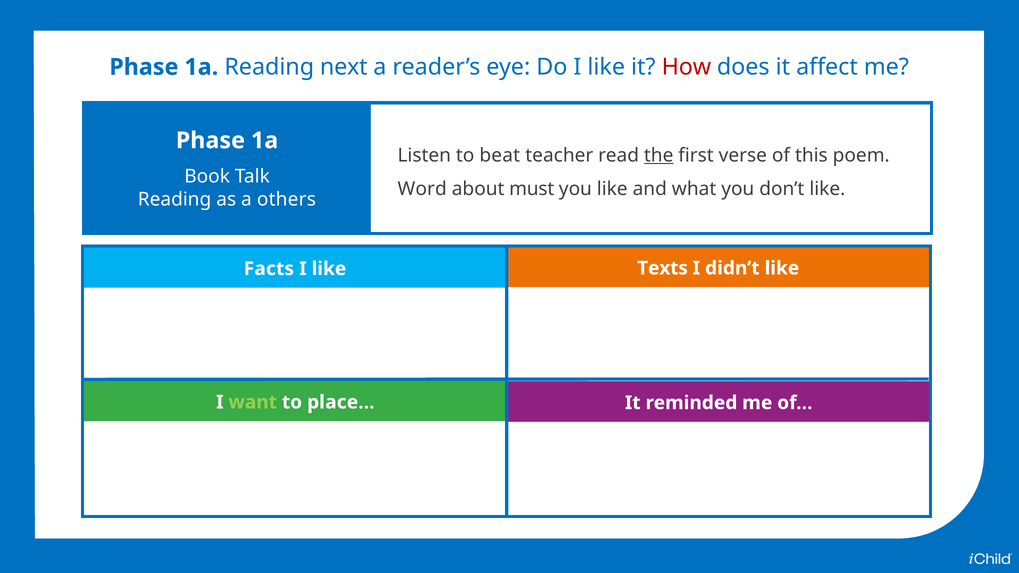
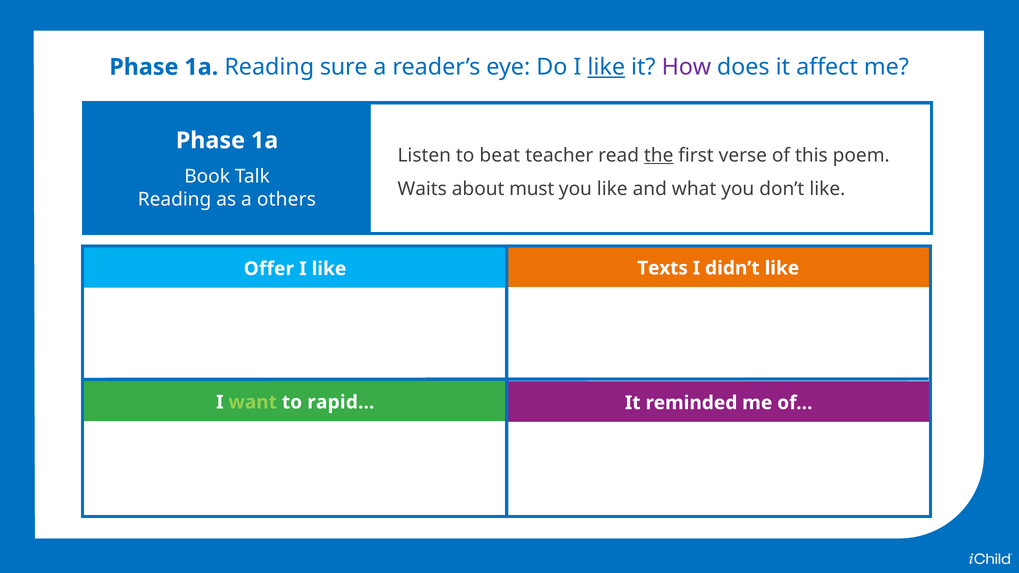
next: next -> sure (344, 67)
like underline: none -> present (606, 67)
How colour: red -> purple (686, 67)
Word: Word -> Waits (422, 189)
Facts: Facts -> Offer (269, 269)
place…: place… -> rapid… (341, 402)
